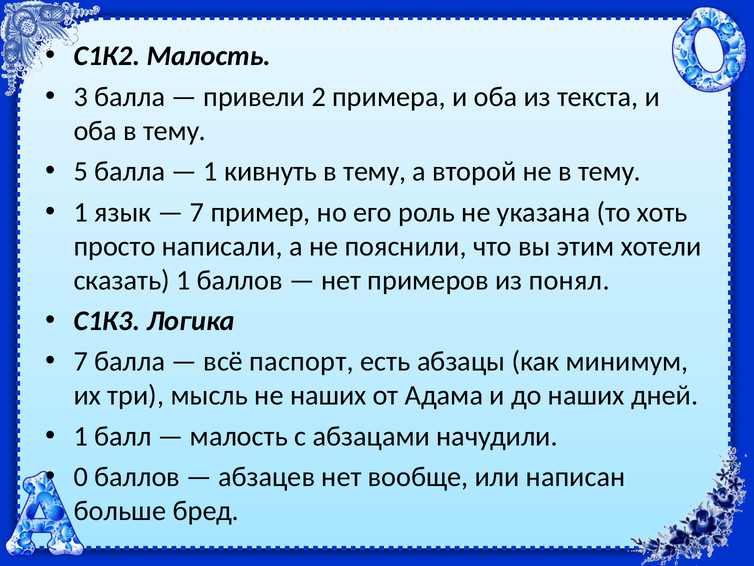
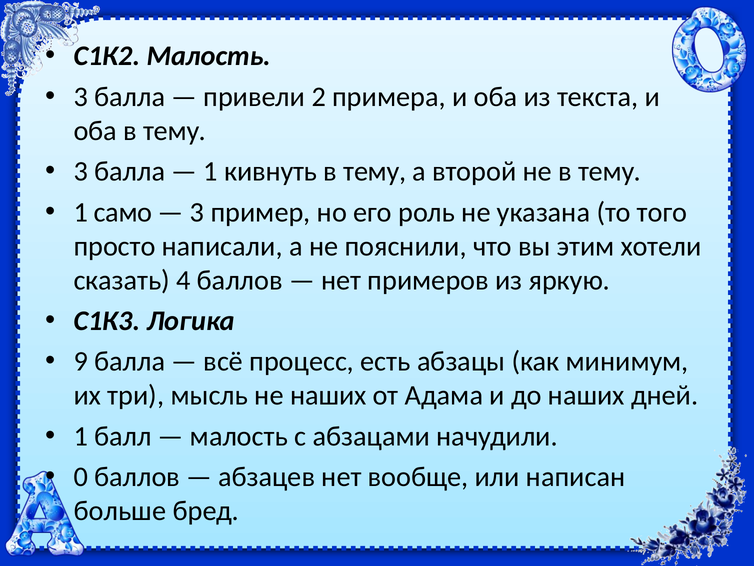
5: 5 -> 3 (81, 171)
язык: язык -> само (123, 212)
7: 7 -> 3 (197, 212)
хоть: хоть -> того (662, 212)
сказать 1: 1 -> 4 (183, 280)
понял: понял -> яркую (569, 280)
7: 7 -> 9 (81, 361)
паспорт: паспорт -> процесс (302, 361)
